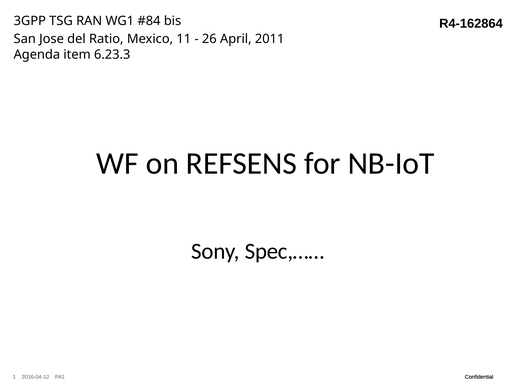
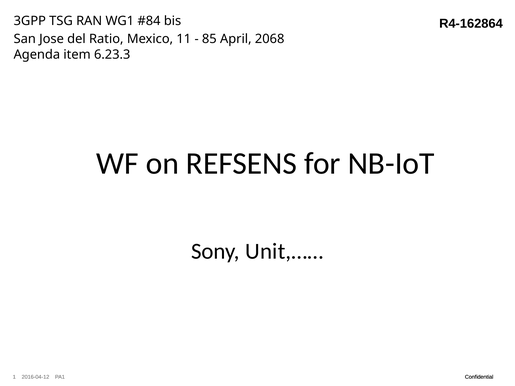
26: 26 -> 85 (209, 39)
2011: 2011 -> 2068 (270, 39)
Spec,……: Spec,…… -> Unit,…… (284, 252)
